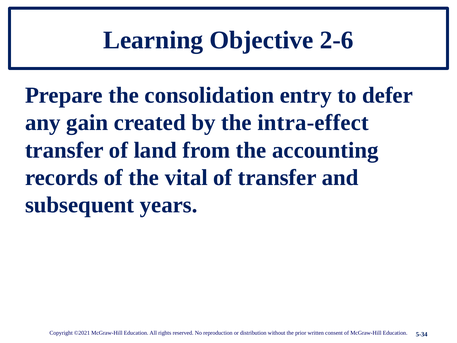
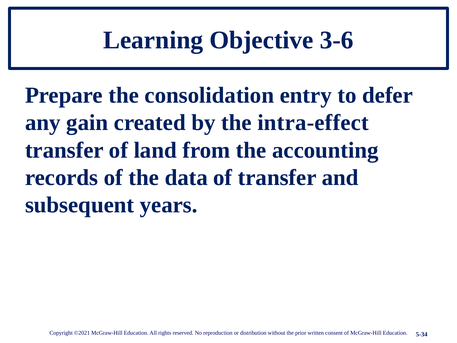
2-6: 2-6 -> 3-6 (337, 40)
vital: vital -> data (186, 177)
